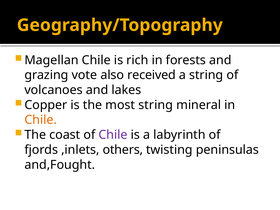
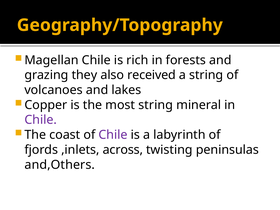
vote: vote -> they (84, 75)
Chile colour: orange -> purple (41, 120)
others: others -> across (123, 150)
and,Fought: and,Fought -> and,Others (60, 165)
